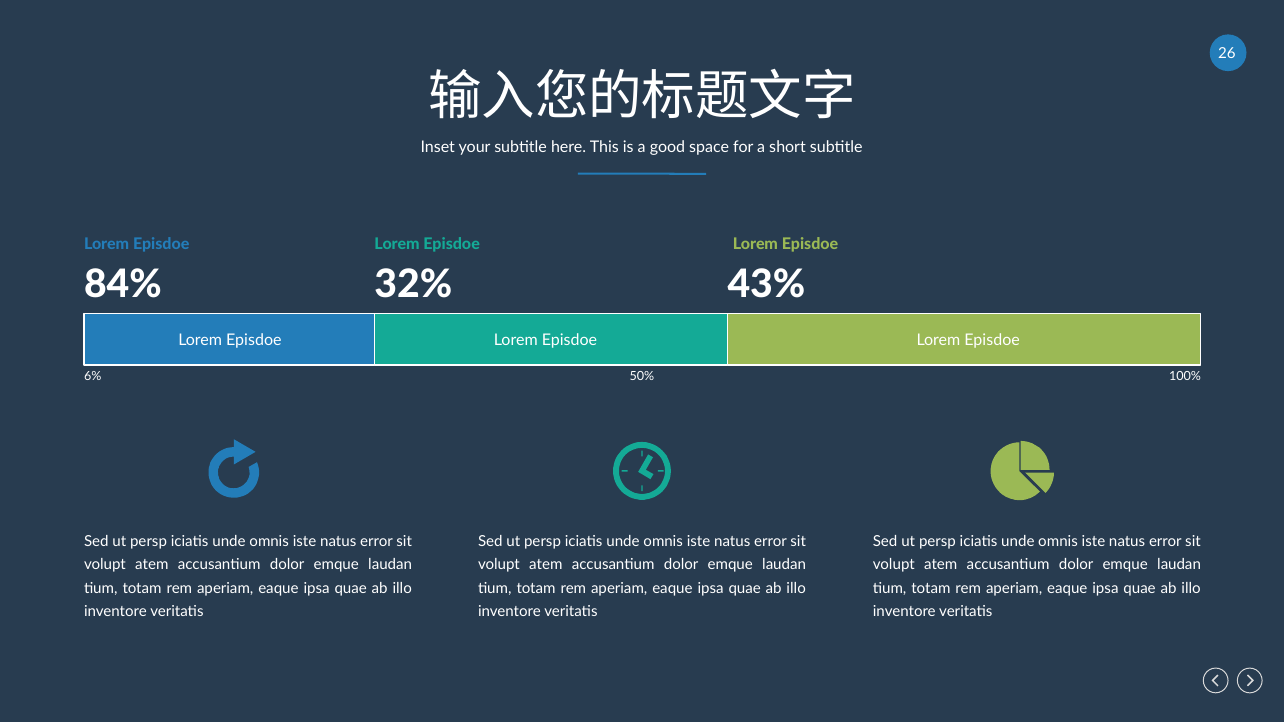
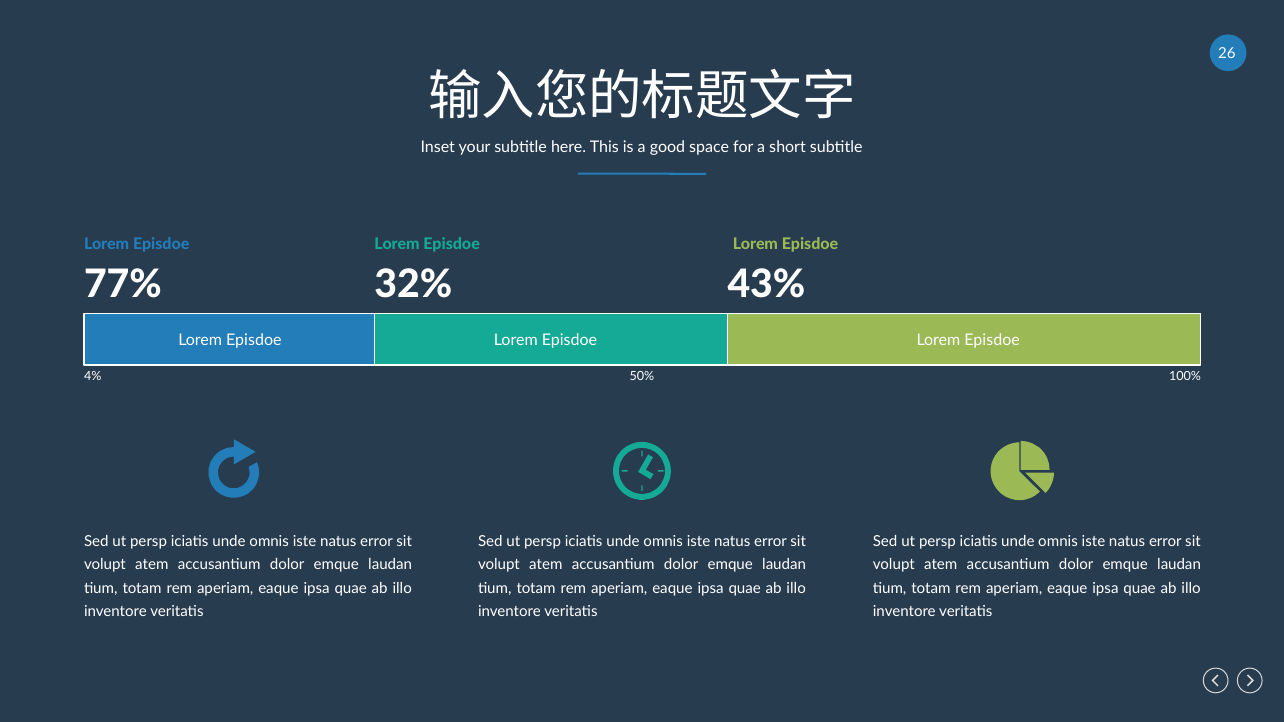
84%: 84% -> 77% (123, 285)
6%: 6% -> 4% (93, 377)
